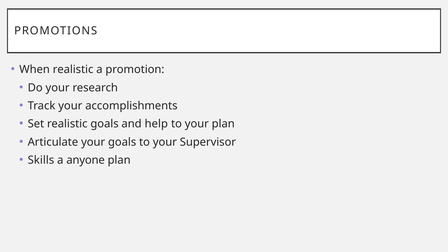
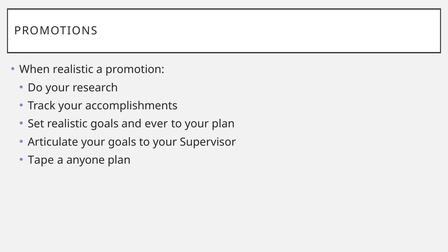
help: help -> ever (156, 124)
Skills: Skills -> Tape (41, 160)
